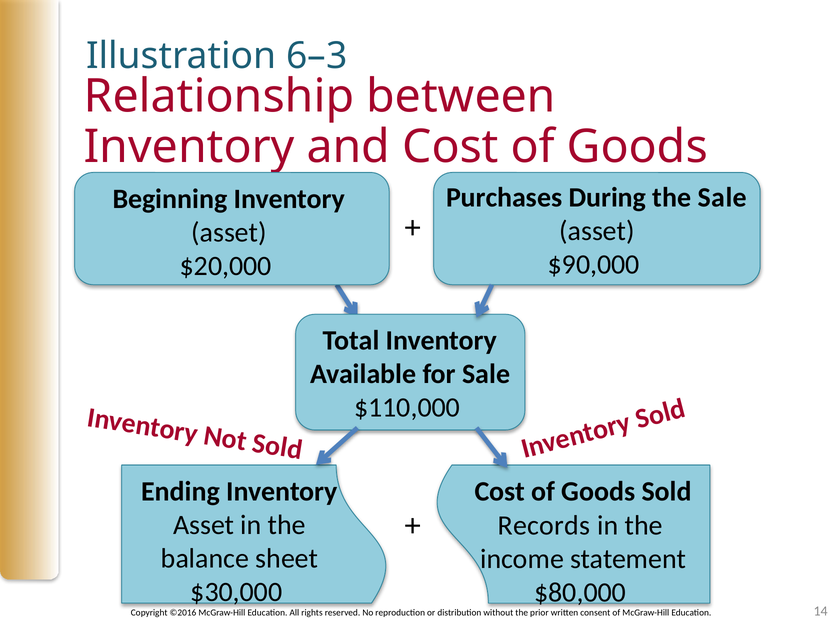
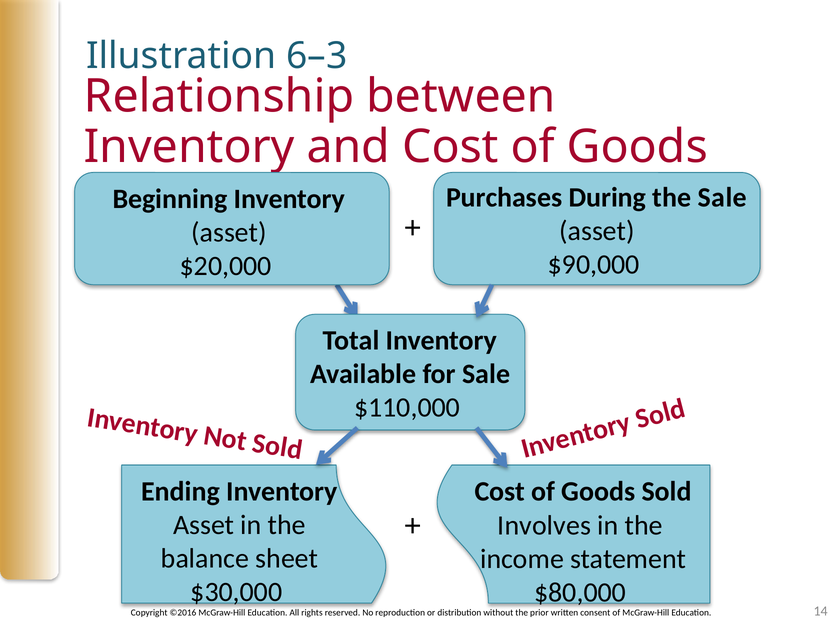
Records: Records -> Involves (544, 525)
